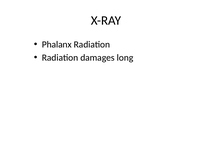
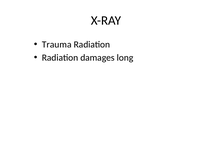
Phalanx: Phalanx -> Trauma (57, 44)
